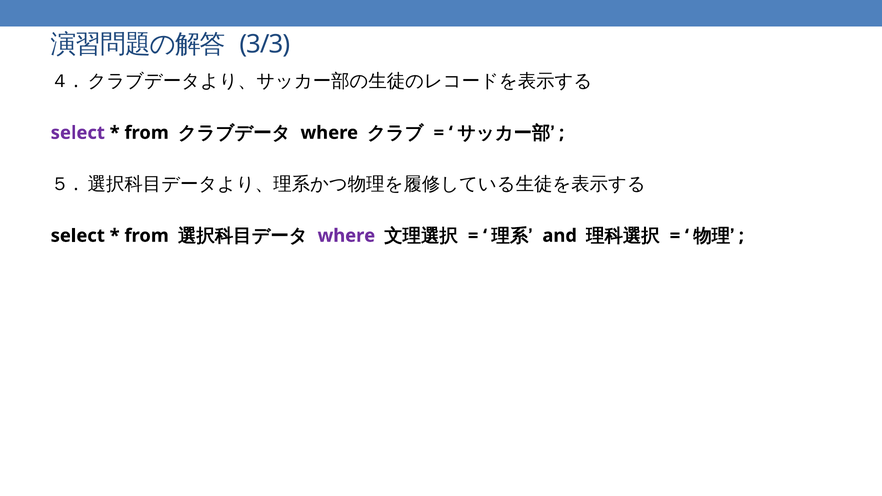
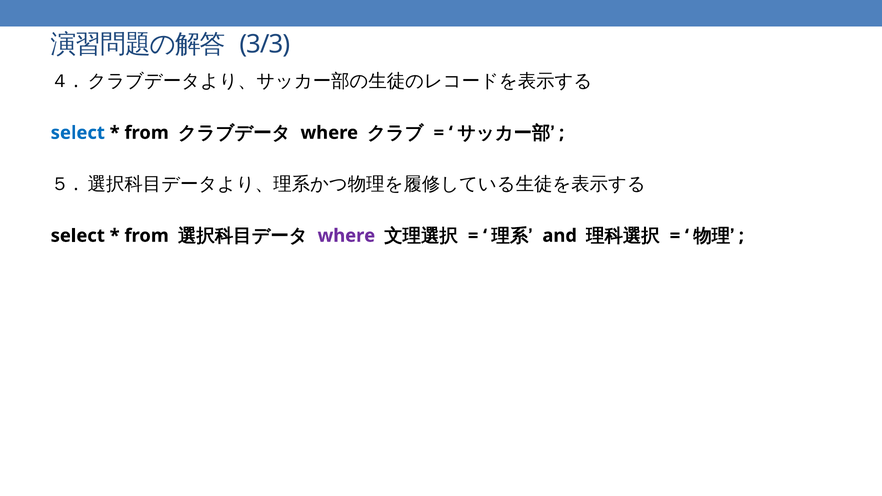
select colour: purple -> blue (78, 133)
